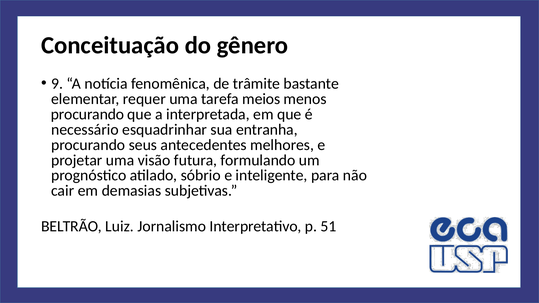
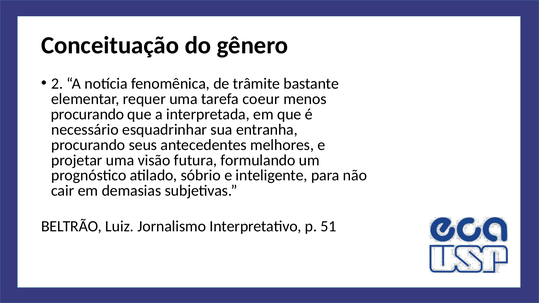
9: 9 -> 2 (57, 84)
meios: meios -> coeur (261, 99)
